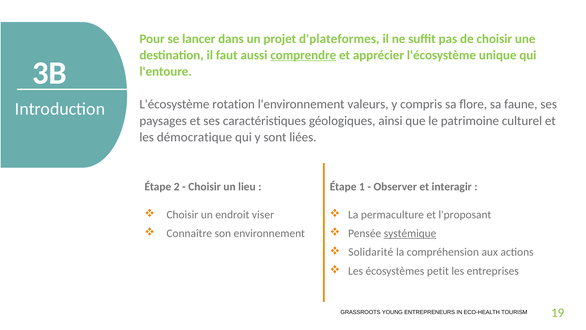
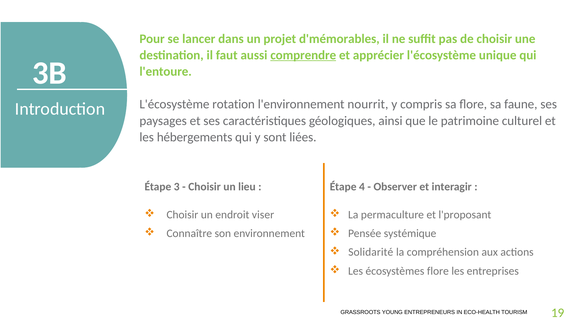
d'plateformes: d'plateformes -> d'mémorables (339, 39)
valeurs: valeurs -> nourrit (368, 104)
démocratique: démocratique -> hébergements (195, 137)
2: 2 -> 3 (177, 187)
1: 1 -> 4 (362, 187)
systémique underline: present -> none (410, 233)
écosystèmes petit: petit -> flore (438, 271)
